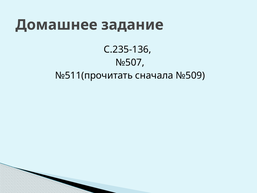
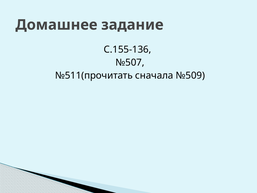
С.235-136: С.235-136 -> С.155-136 (128, 49)
